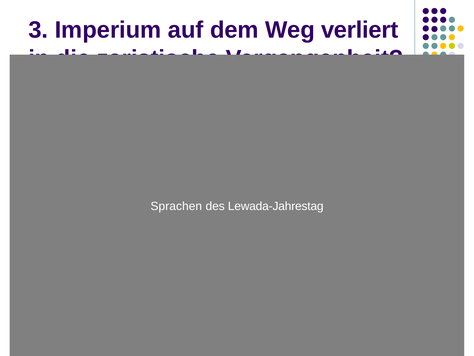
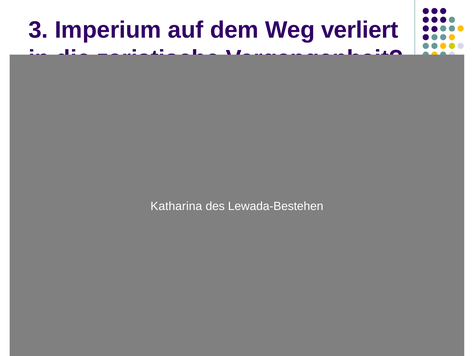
Sprachen: Sprachen -> Katharina (176, 206)
Lewada-Jahrestag: Lewada-Jahrestag -> Lewada-Bestehen (276, 206)
